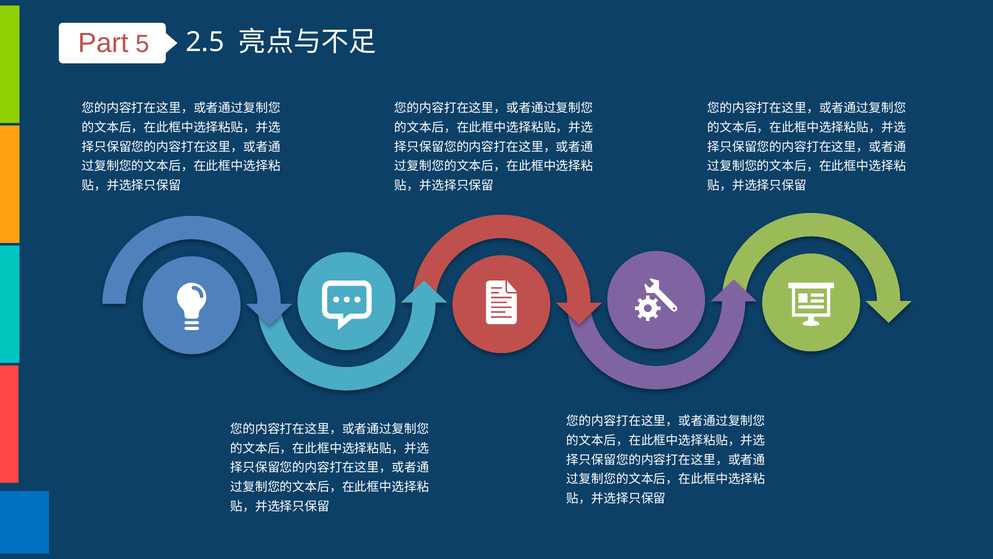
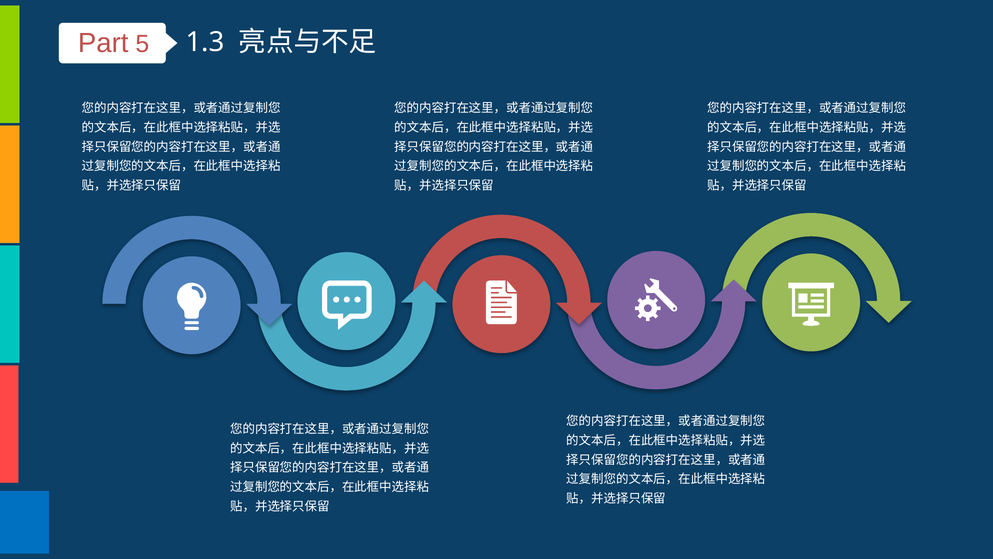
2.5: 2.5 -> 1.3 (205, 42)
